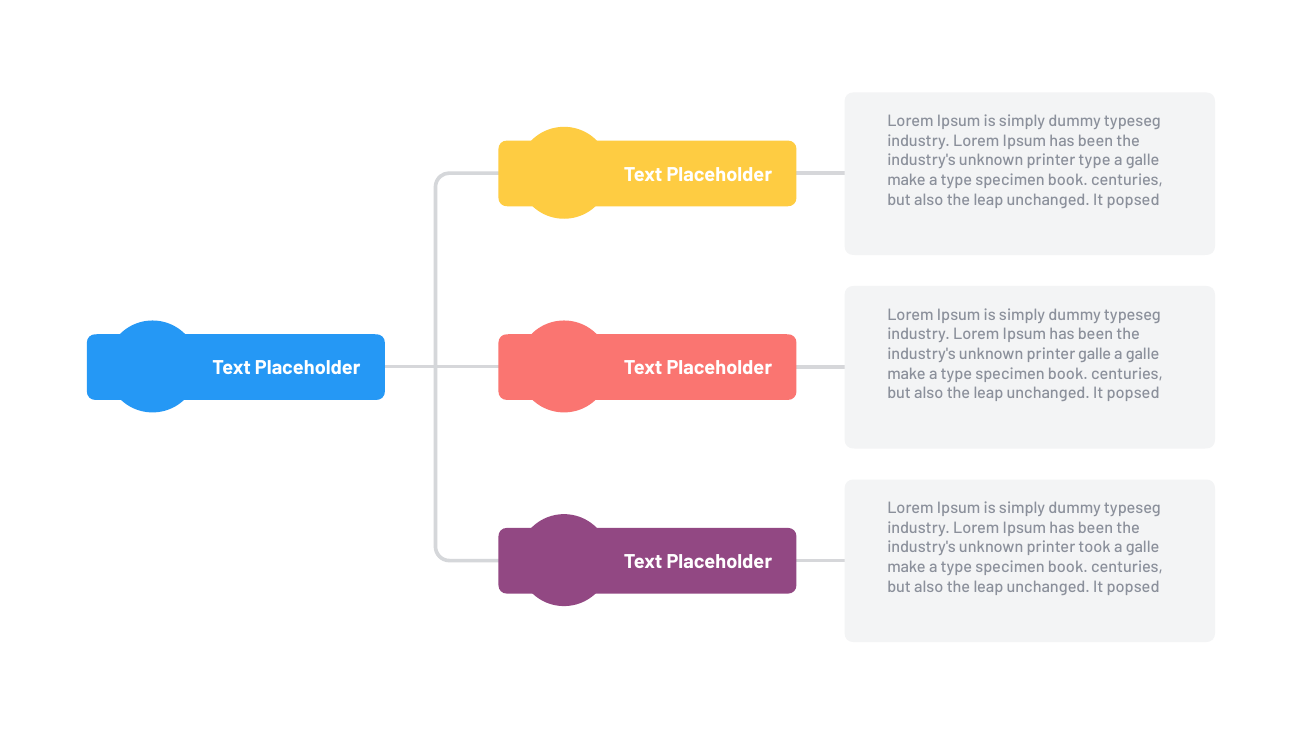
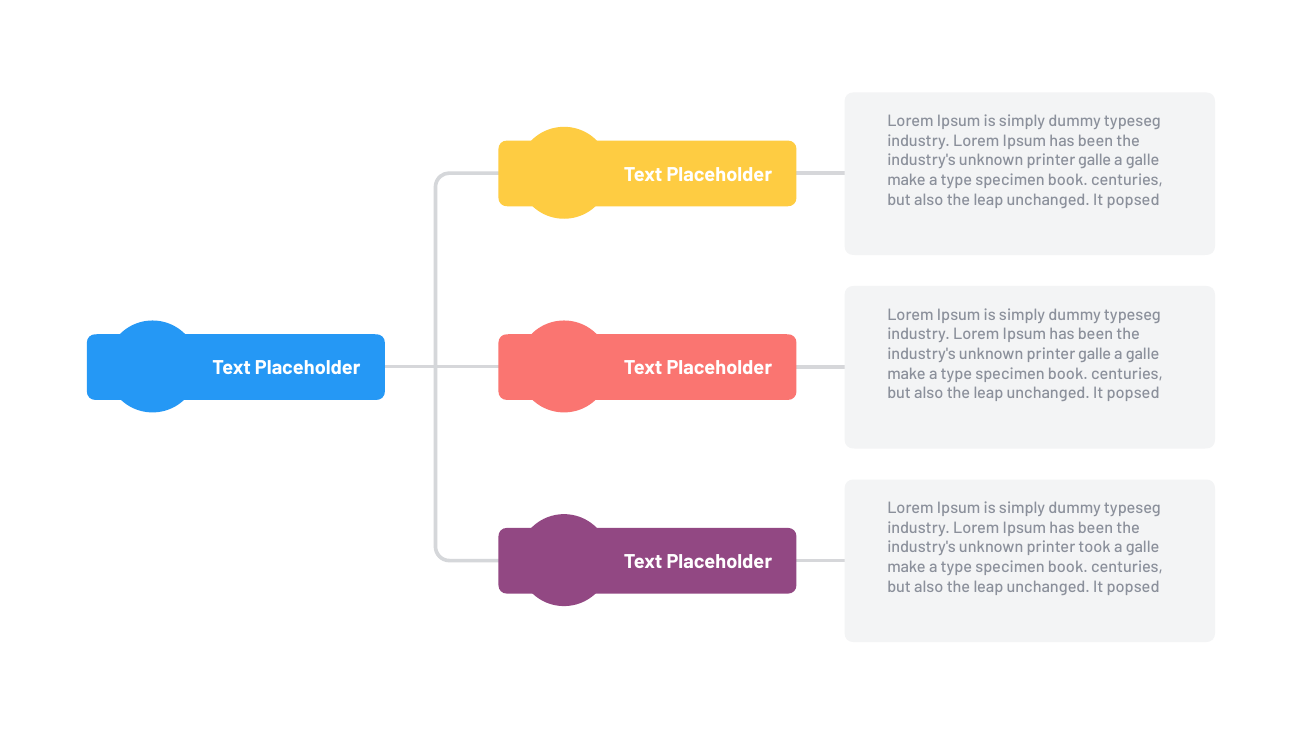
type: type -> galle (1095, 160)
